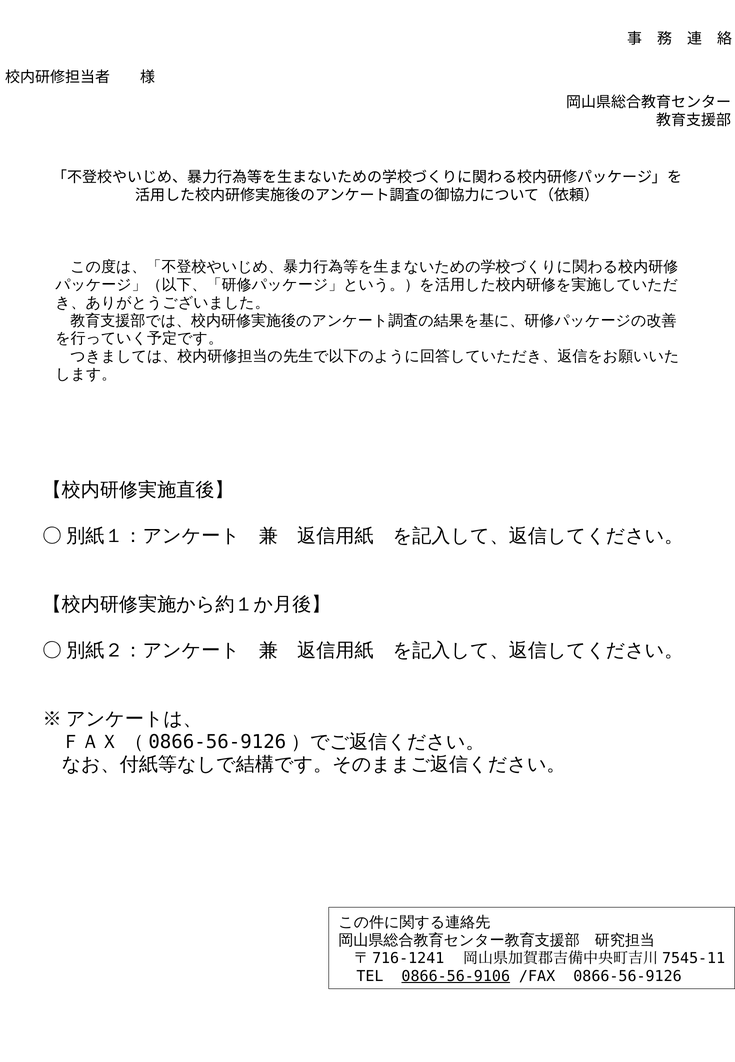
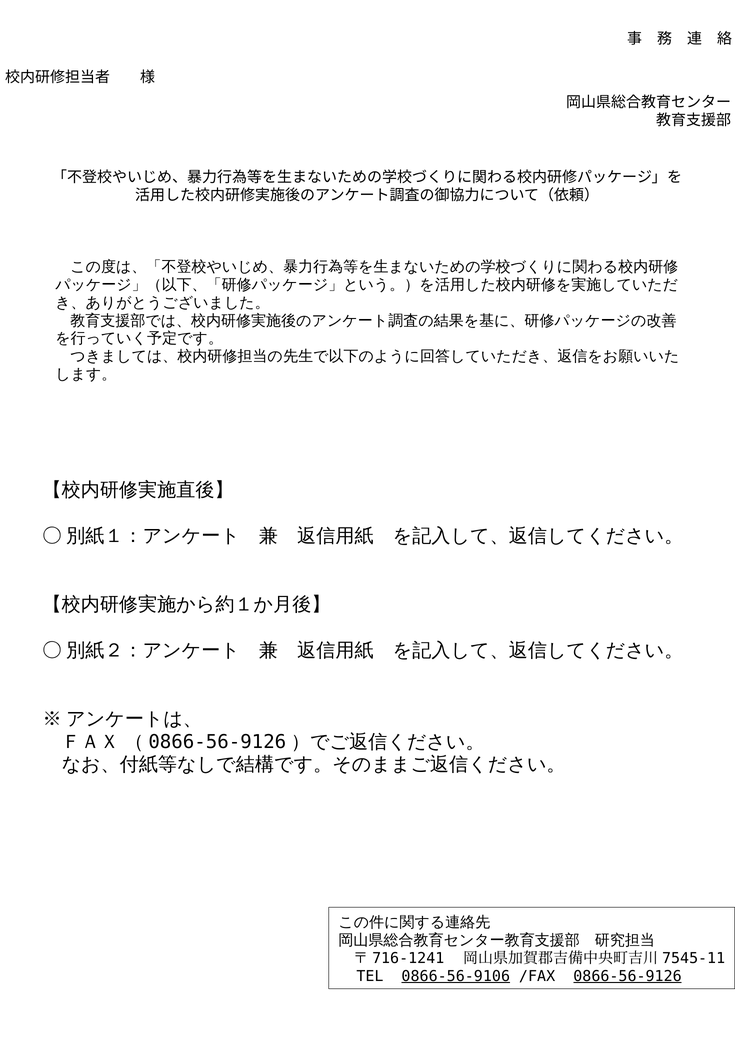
0866-56-9126 underline: none -> present (627, 976)
